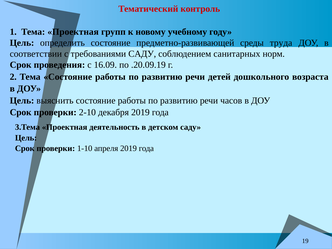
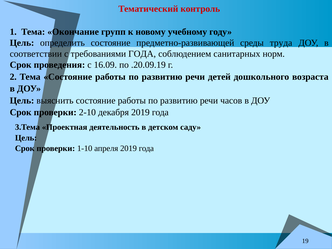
Тема Проектная: Проектная -> Окончание (73, 32)
требованиями САДУ: САДУ -> ГОДА (142, 54)
